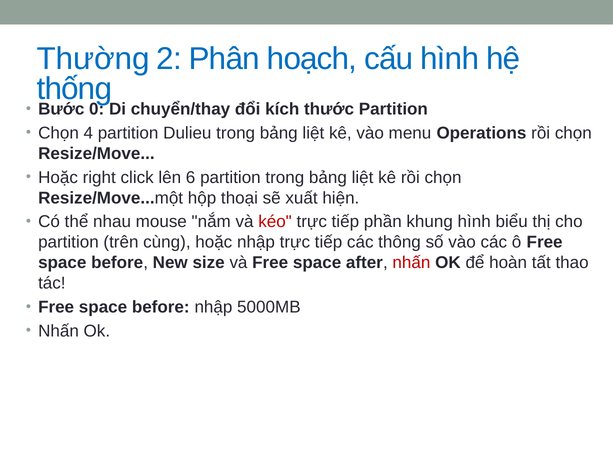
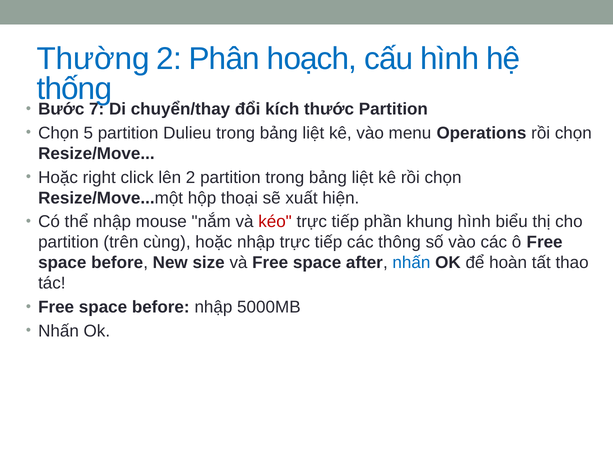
0: 0 -> 7 (97, 109)
4: 4 -> 5 (88, 133)
lên 6: 6 -> 2 (191, 177)
thể nhau: nhau -> nhập (112, 222)
nhấn colour: red -> blue (411, 263)
